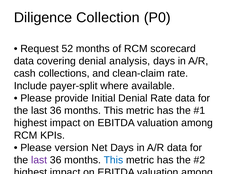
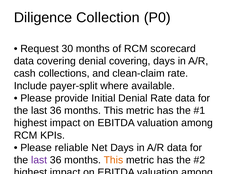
52: 52 -> 30 (67, 49)
denial analysis: analysis -> covering (130, 61)
version: version -> reliable (72, 148)
This colour: blue -> orange (113, 160)
